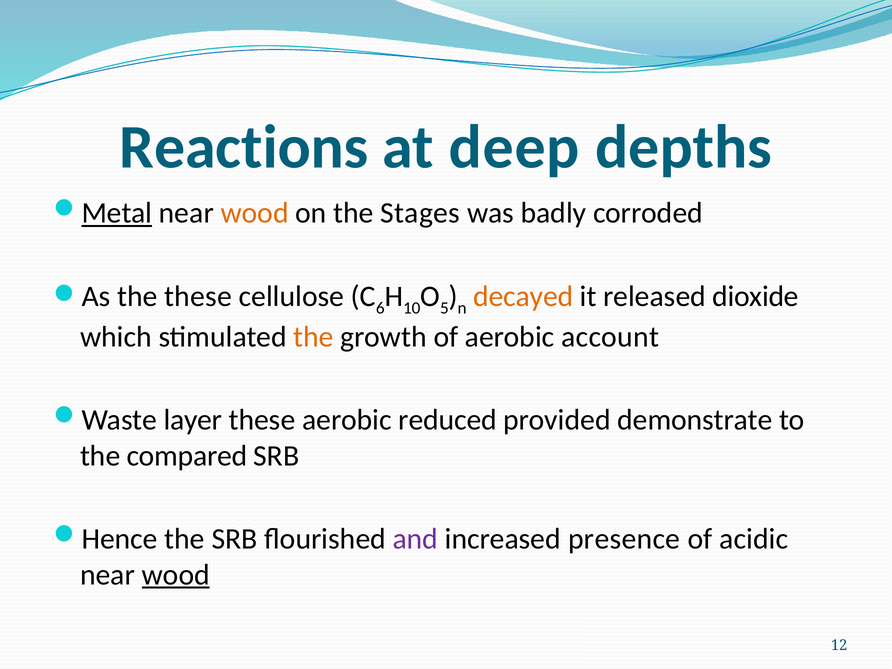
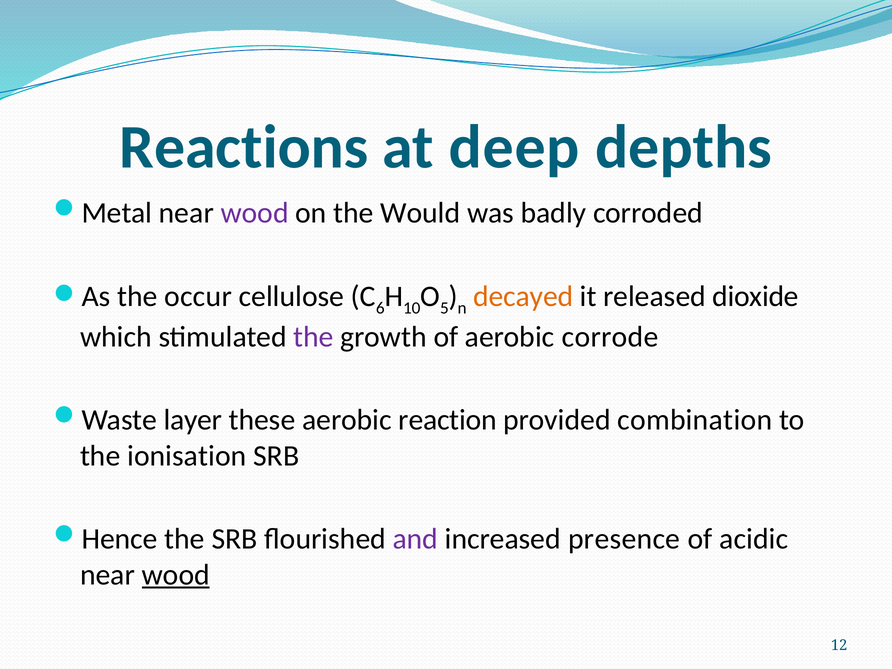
Metal underline: present -> none (117, 213)
wood colour: orange -> purple (255, 213)
Stages: Stages -> Would (420, 213)
the these: these -> occur (198, 296)
the colour: orange -> purple (314, 337)
account: account -> corrode (610, 337)
reduced: reduced -> reaction (448, 420)
demonstrate: demonstrate -> combination (695, 420)
compared: compared -> ionisation (187, 456)
